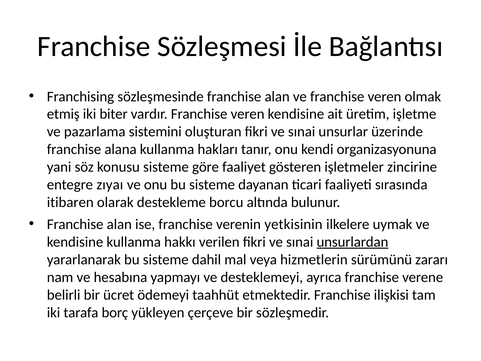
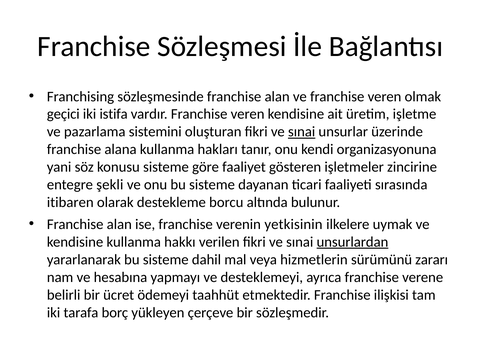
etmiş: etmiş -> geçici (63, 114)
biter: biter -> istifa (114, 114)
sınai underline: none -> present (302, 132)
zıyaı: zıyaı -> şekli (110, 185)
